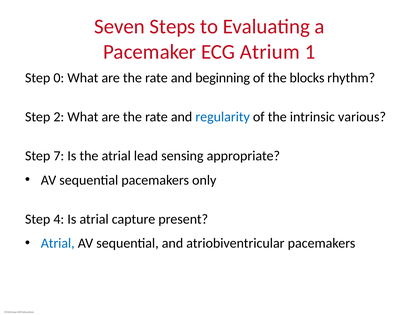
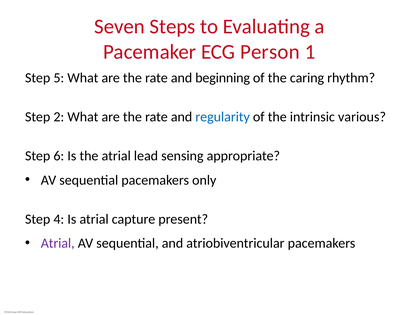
Atrium: Atrium -> Person (270, 52)
0: 0 -> 5 (59, 78)
blocks: blocks -> caring (307, 78)
7: 7 -> 6 (59, 156)
Atrial colour: blue -> purple (58, 243)
